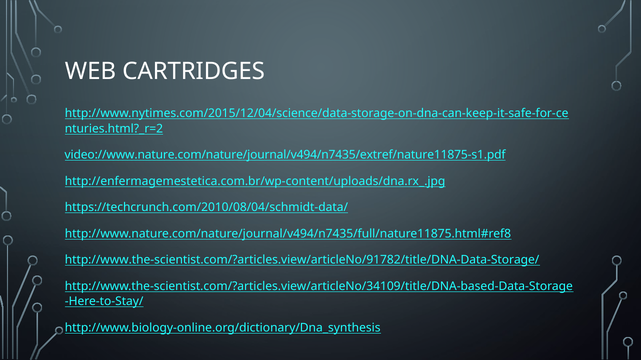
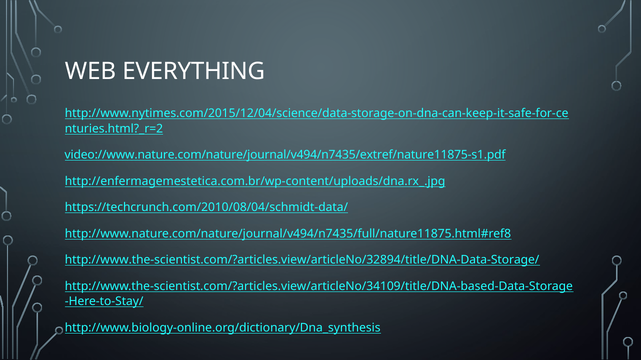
CARTRIDGES: CARTRIDGES -> EVERYTHING (194, 71)
http://www.the-scientist.com/?articles.view/articleNo/91782/title/DNA-Data-Storage/: http://www.the-scientist.com/?articles.view/articleNo/91782/title/DNA-Data-Storage/ -> http://www.the-scientist.com/?articles.view/articleNo/32894/title/DNA-Data-Storage/ (302, 260)
